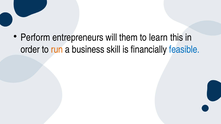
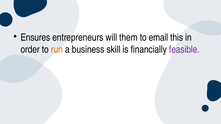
Perform: Perform -> Ensures (35, 38)
learn: learn -> email (158, 38)
feasible colour: blue -> purple (184, 50)
